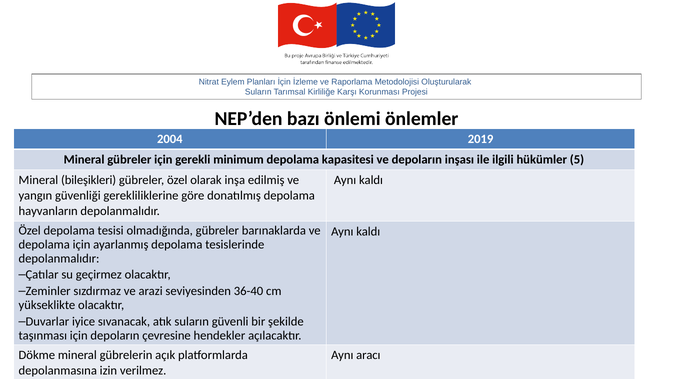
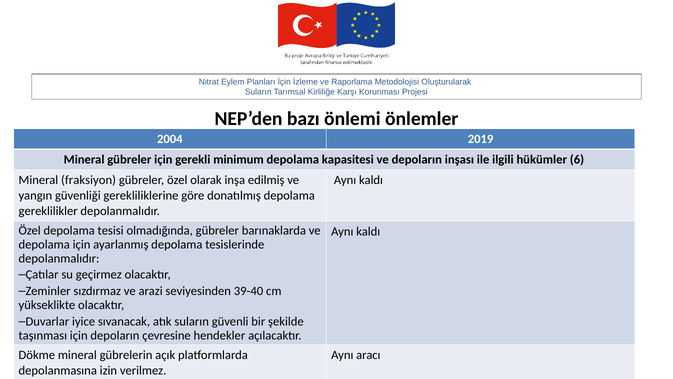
5: 5 -> 6 (577, 160)
bileşikleri: bileşikleri -> fraksiyon (89, 180)
hayvanların: hayvanların -> gereklilikler (48, 211)
36-40: 36-40 -> 39-40 (249, 291)
